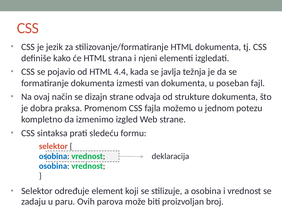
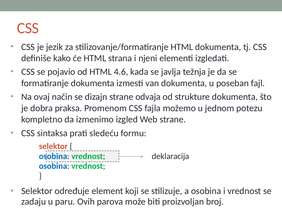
4.4: 4.4 -> 4.6 (121, 72)
